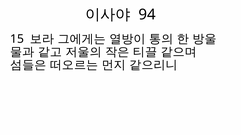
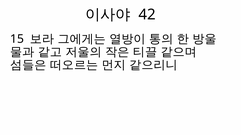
94: 94 -> 42 (147, 15)
